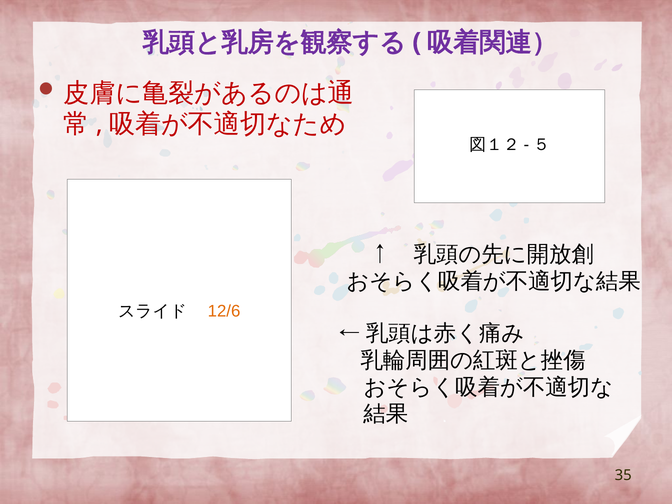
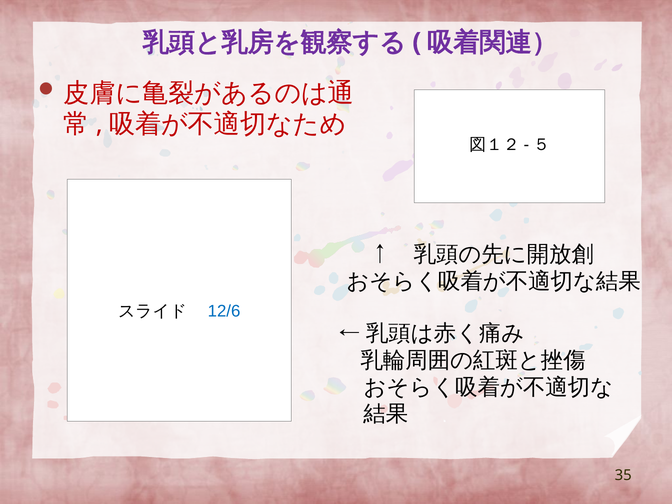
12/6 colour: orange -> blue (224, 311)
